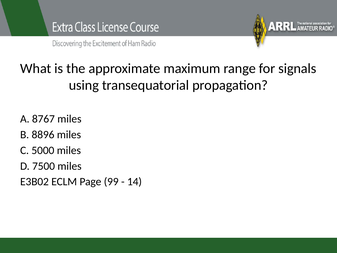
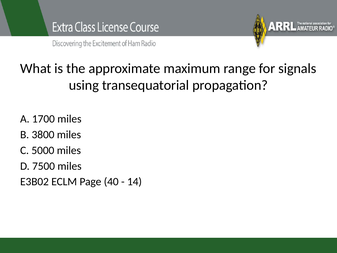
8767: 8767 -> 1700 (43, 119)
8896: 8896 -> 3800 (43, 134)
99: 99 -> 40 (111, 182)
